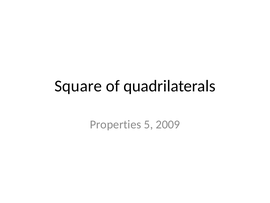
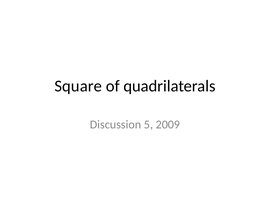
Properties: Properties -> Discussion (116, 124)
